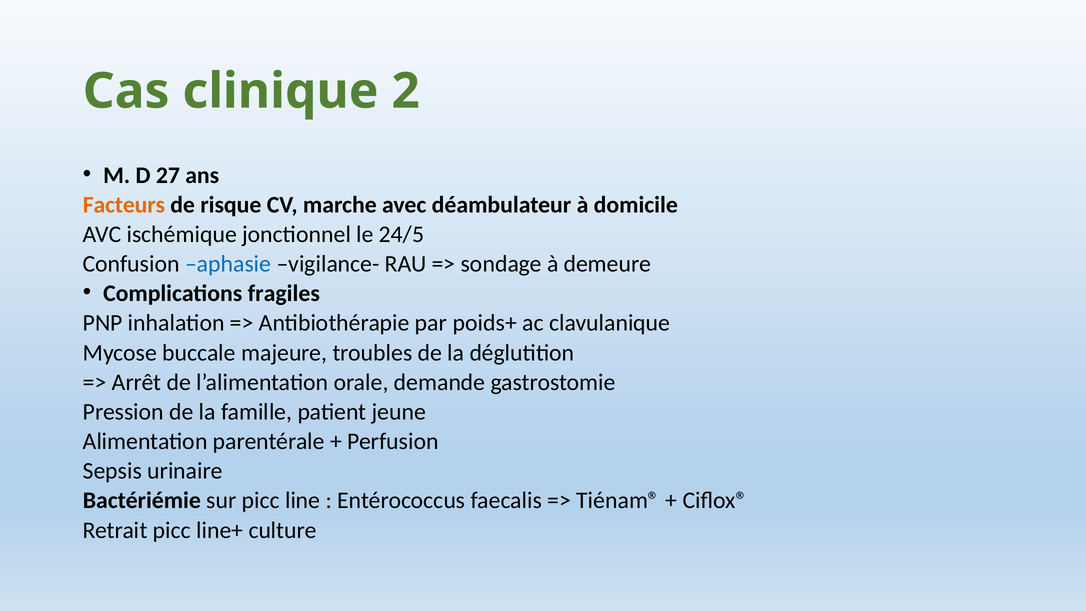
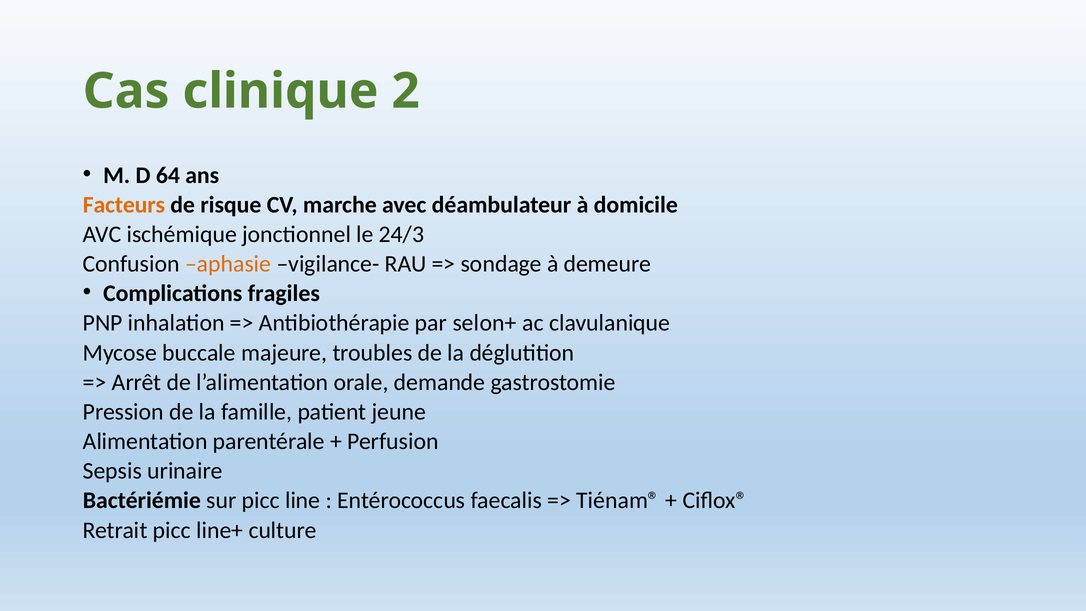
27: 27 -> 64 (168, 175)
24/5: 24/5 -> 24/3 (402, 234)
aphasie colour: blue -> orange (228, 264)
poids+: poids+ -> selon+ (485, 323)
